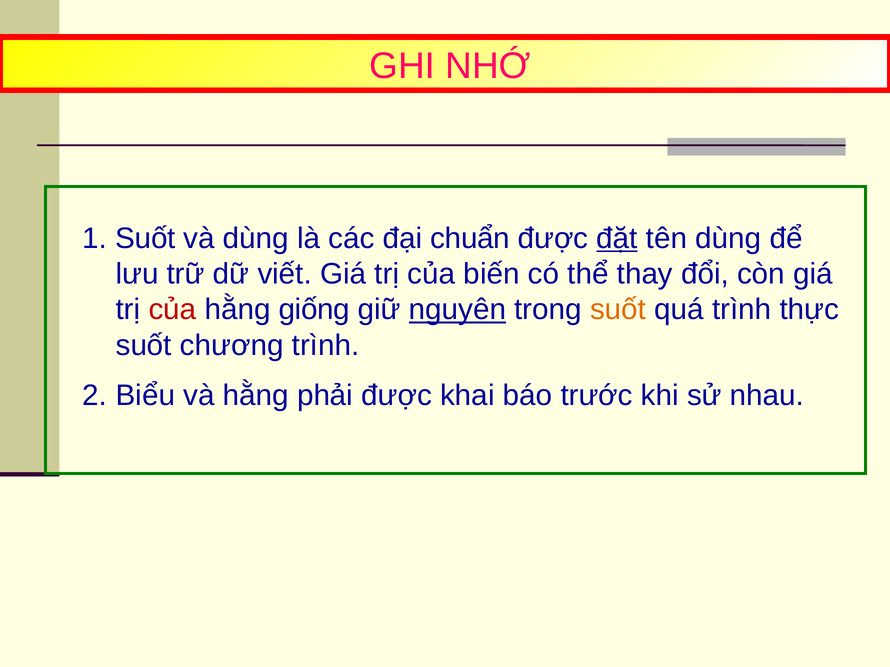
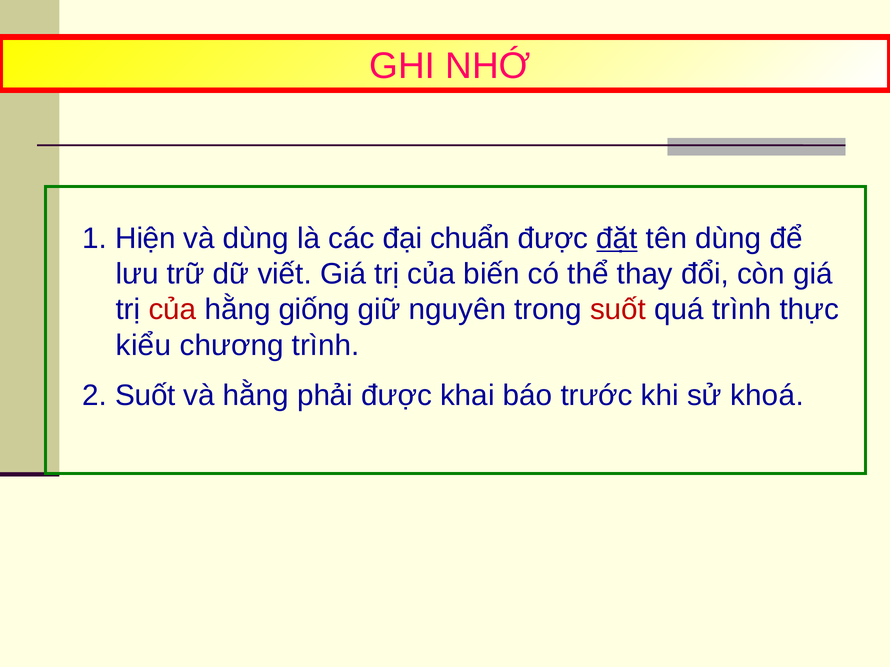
Suốt: Suốt -> Hiện (146, 239)
nguyên underline: present -> none (457, 310)
suốt colour: orange -> red (618, 310)
suốt: suốt -> kiểu (144, 346)
Biểu: Biểu -> Suốt (146, 396)
nhau: nhau -> khoá (767, 396)
